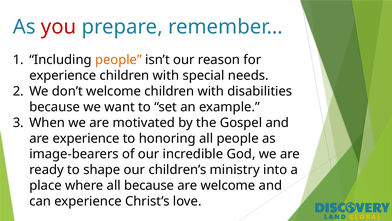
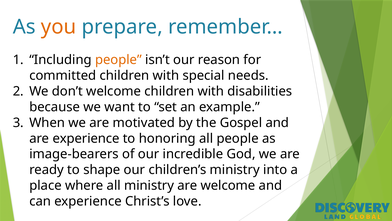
you colour: red -> orange (59, 27)
experience: experience -> committed (63, 75)
all because: because -> ministry (149, 185)
